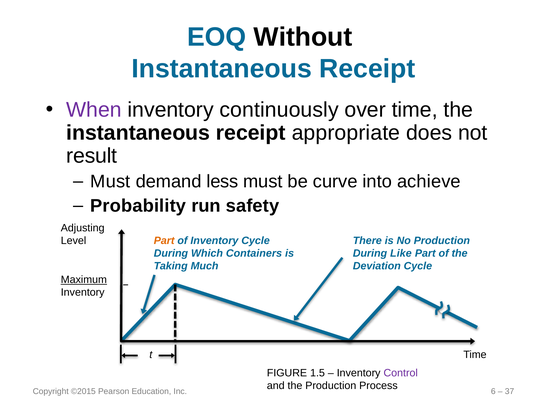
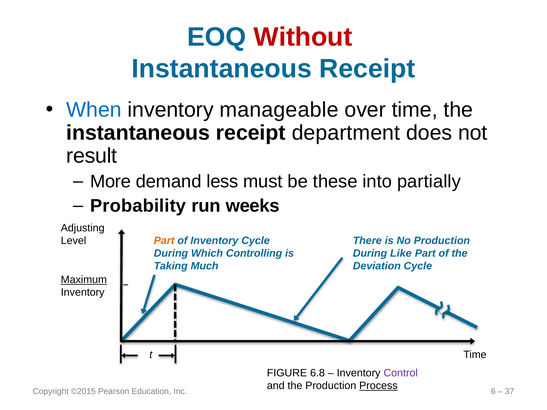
Without colour: black -> red (303, 37)
When colour: purple -> blue (94, 110)
continuously: continuously -> manageable (279, 110)
appropriate: appropriate -> department (346, 133)
Must: Must -> More (111, 182)
curve: curve -> these (335, 182)
achieve: achieve -> partially (429, 182)
safety: safety -> weeks (253, 206)
Containers: Containers -> Controlling (254, 254)
1.5: 1.5 -> 6.8 (318, 373)
Process underline: none -> present (378, 386)
